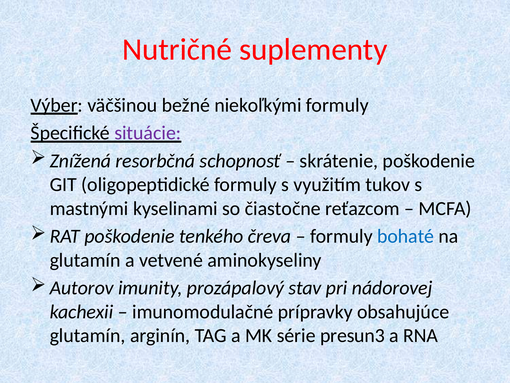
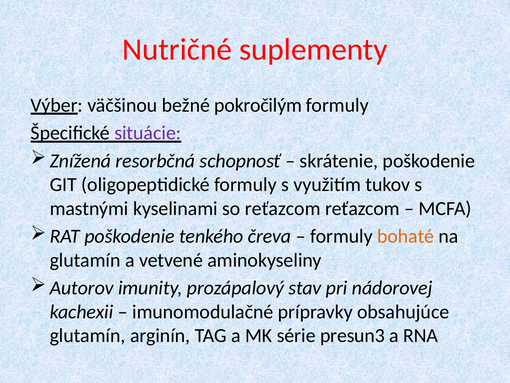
niekoľkými: niekoľkými -> pokročilým (258, 105)
so čiastočne: čiastočne -> reťazcom (283, 208)
bohaté colour: blue -> orange (406, 236)
